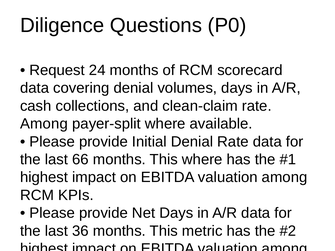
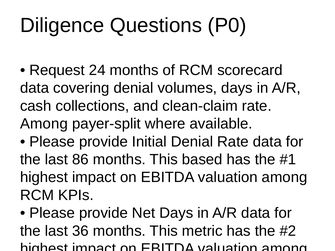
66: 66 -> 86 (80, 160)
This where: where -> based (202, 160)
